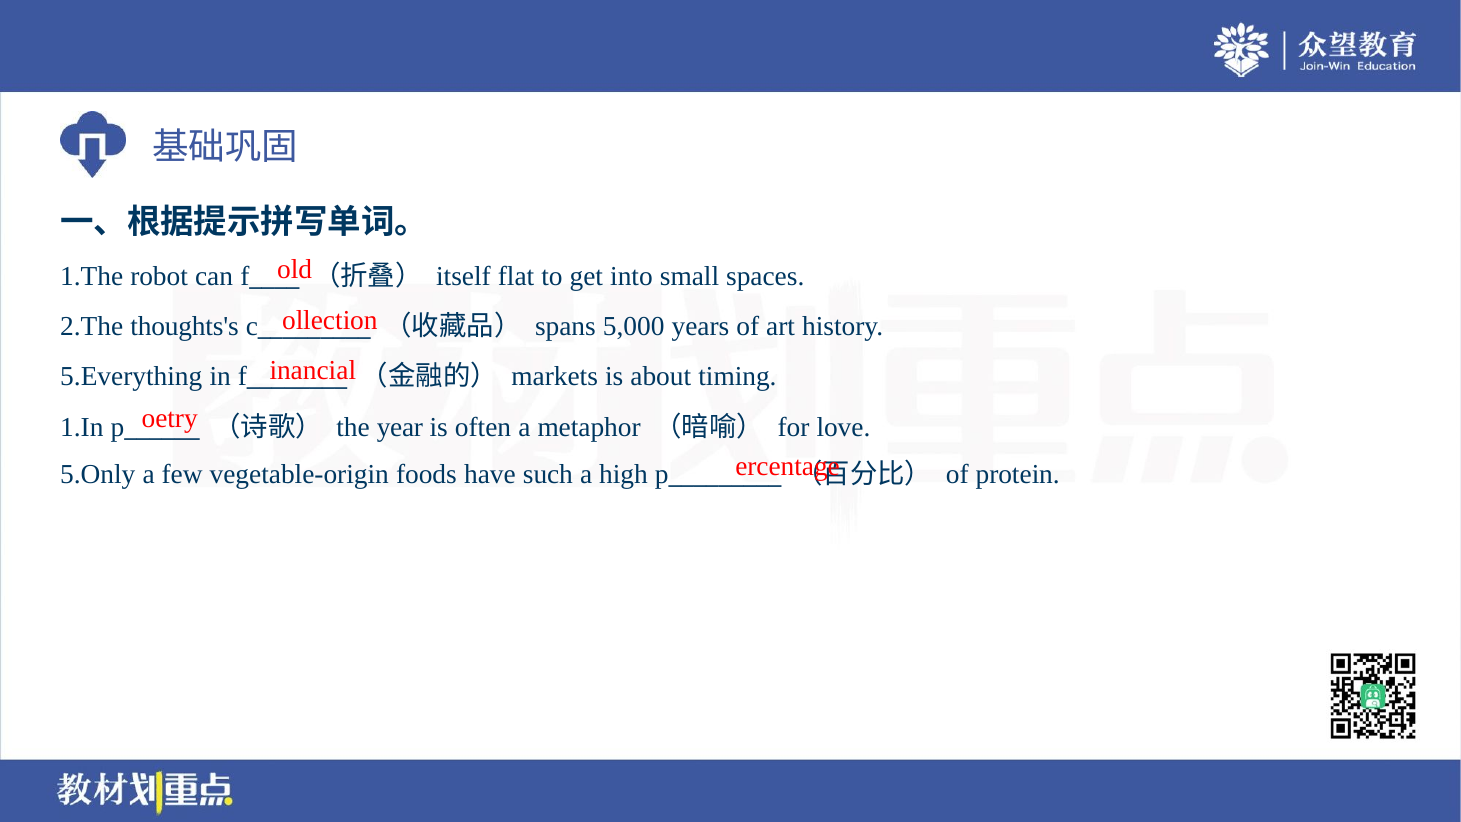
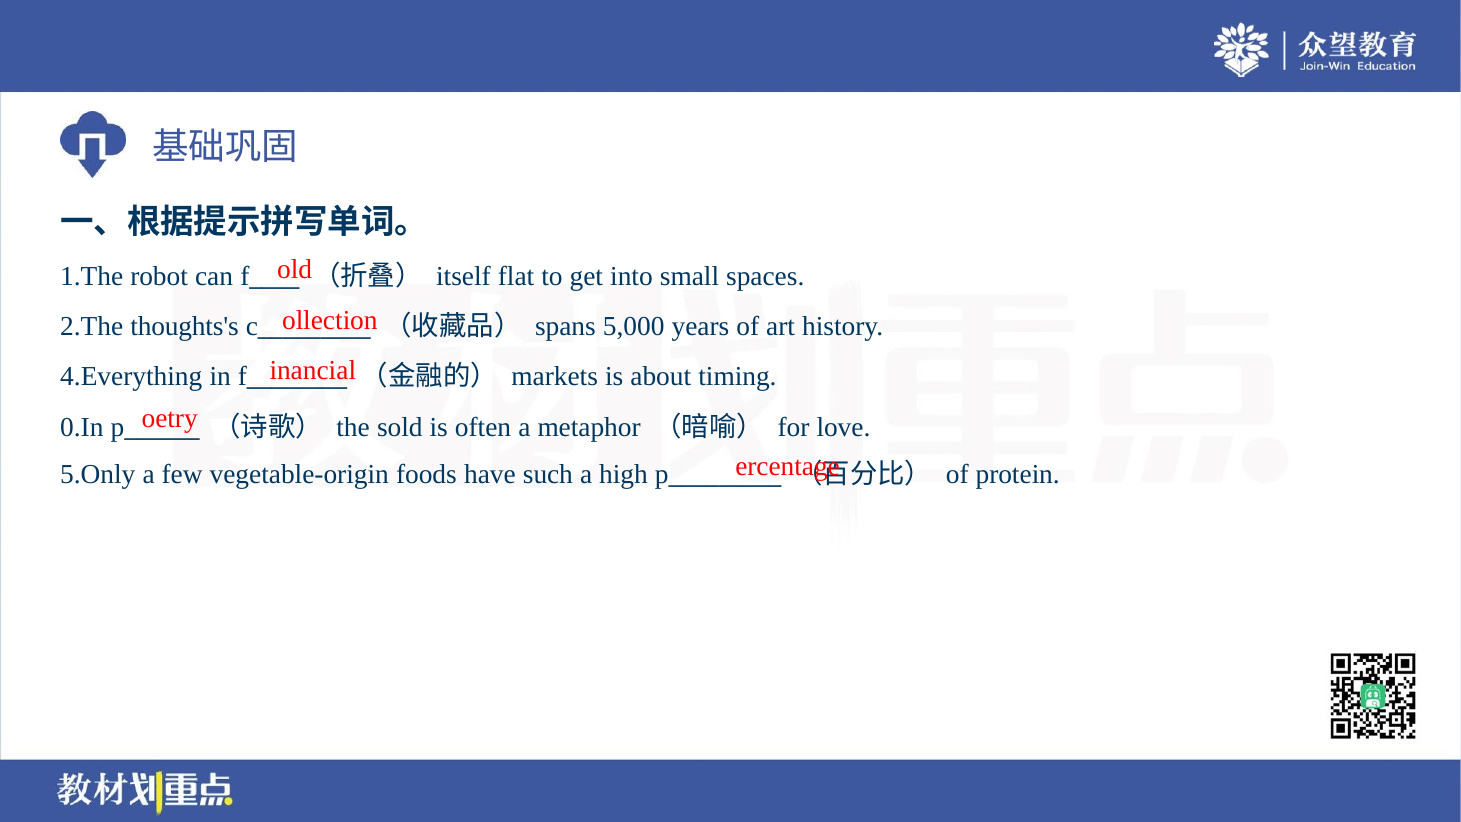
5.Everything: 5.Everything -> 4.Everything (131, 377)
1.In: 1.In -> 0.In (82, 427)
year: year -> sold (400, 427)
